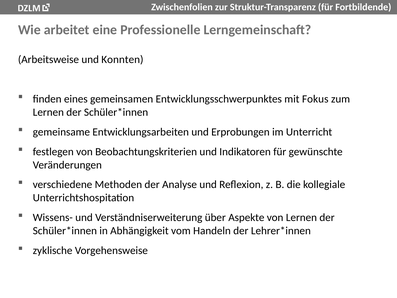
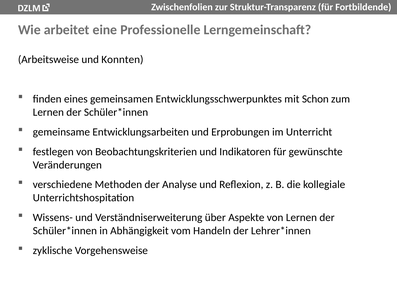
Fokus: Fokus -> Schon (315, 99)
